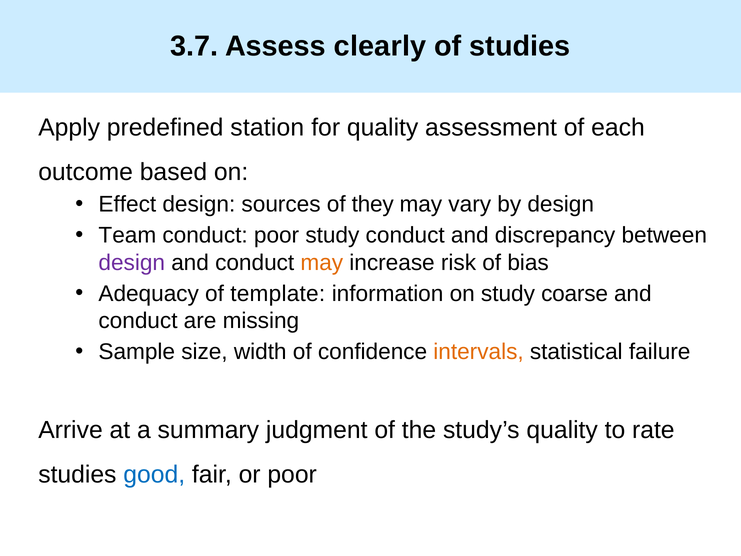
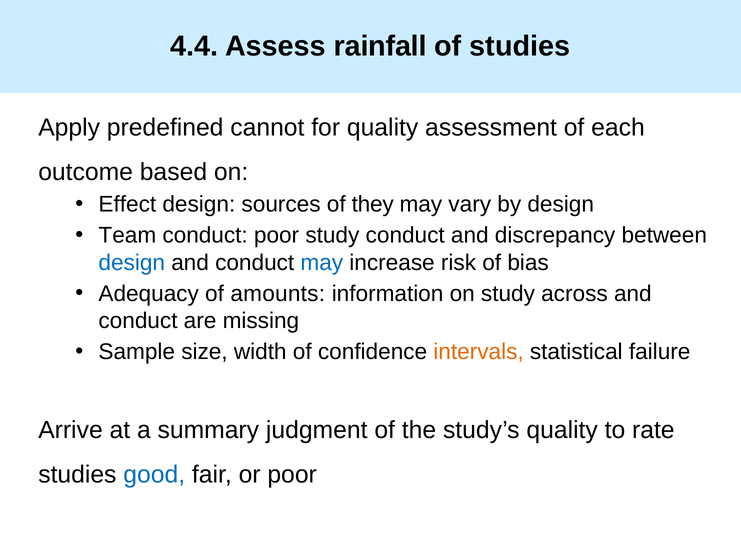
3.7: 3.7 -> 4.4 (194, 46)
clearly: clearly -> rainfall (380, 46)
station: station -> cannot (267, 128)
design colour: purple -> blue (132, 262)
may colour: orange -> blue (322, 262)
template: template -> amounts (278, 293)
coarse: coarse -> across (574, 293)
